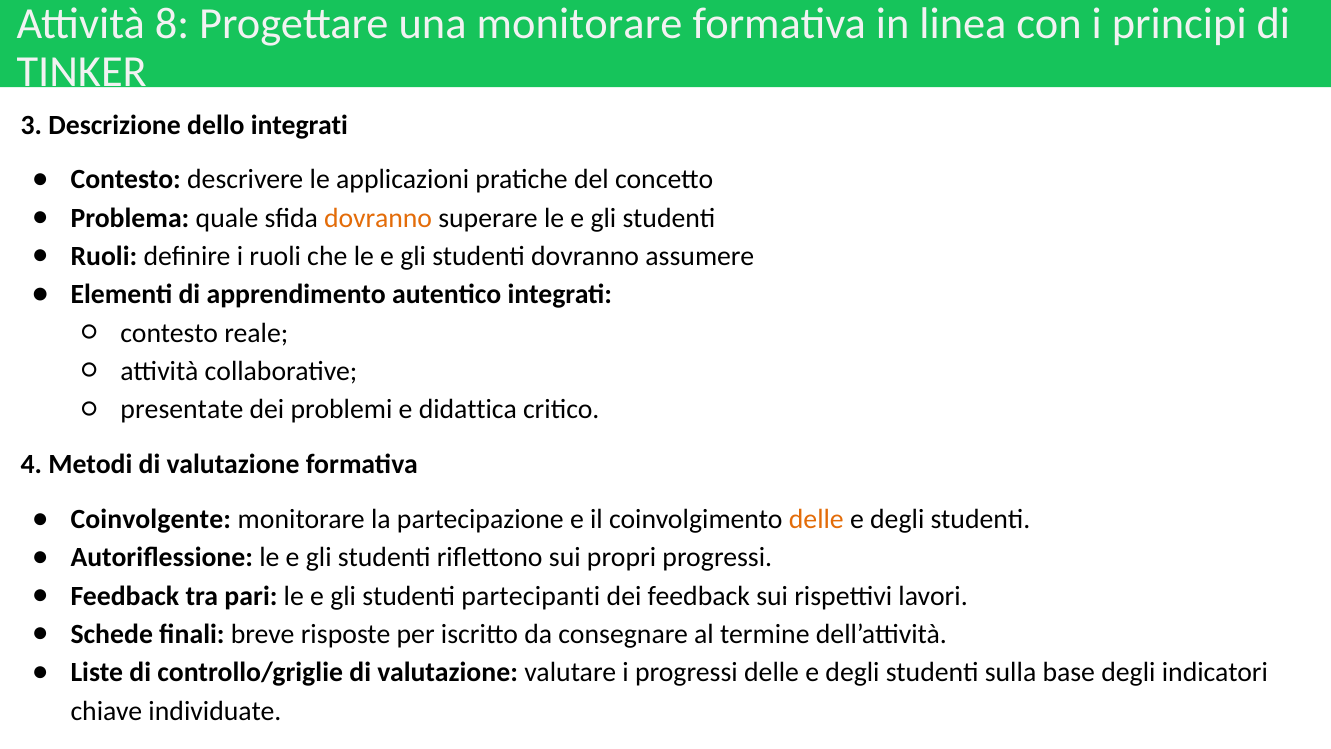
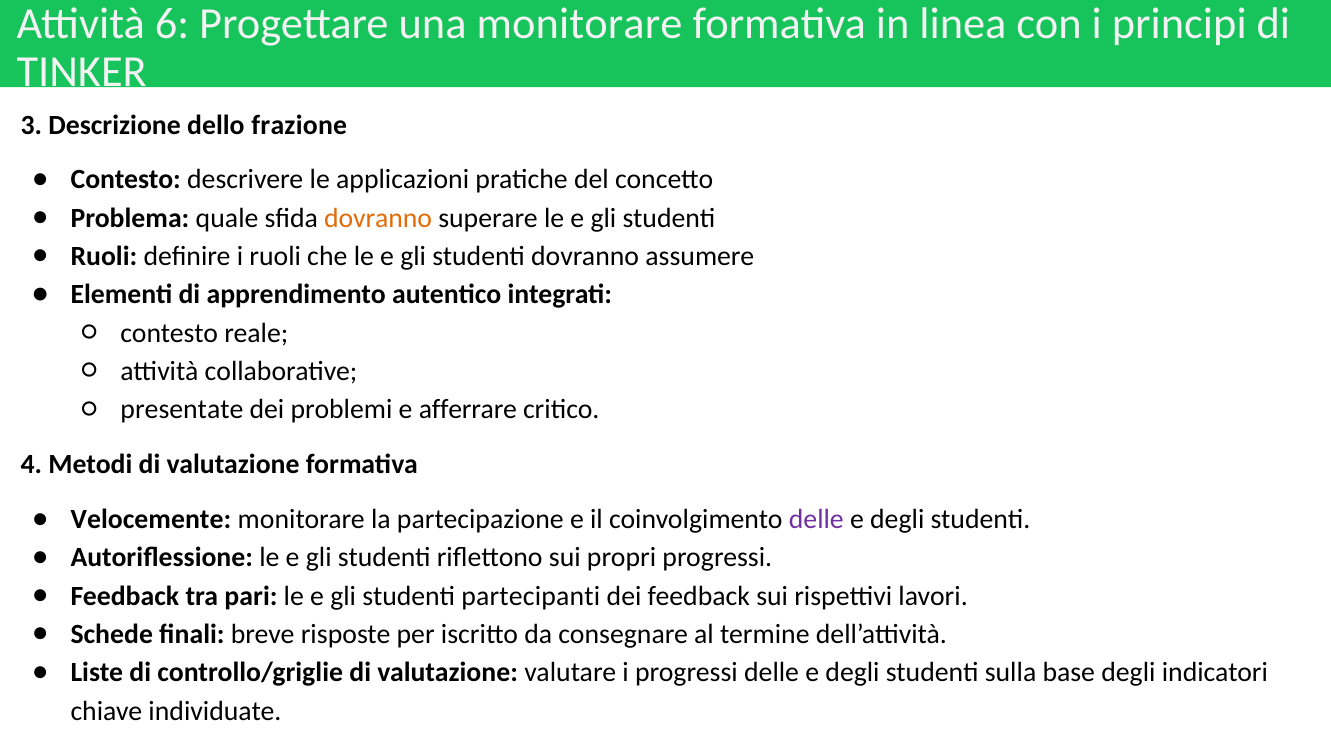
8: 8 -> 6 (172, 24)
dello integrati: integrati -> frazione (299, 125)
didattica: didattica -> afferrare (468, 409)
Coinvolgente: Coinvolgente -> Velocemente (151, 519)
delle colour: orange -> purple (816, 519)
